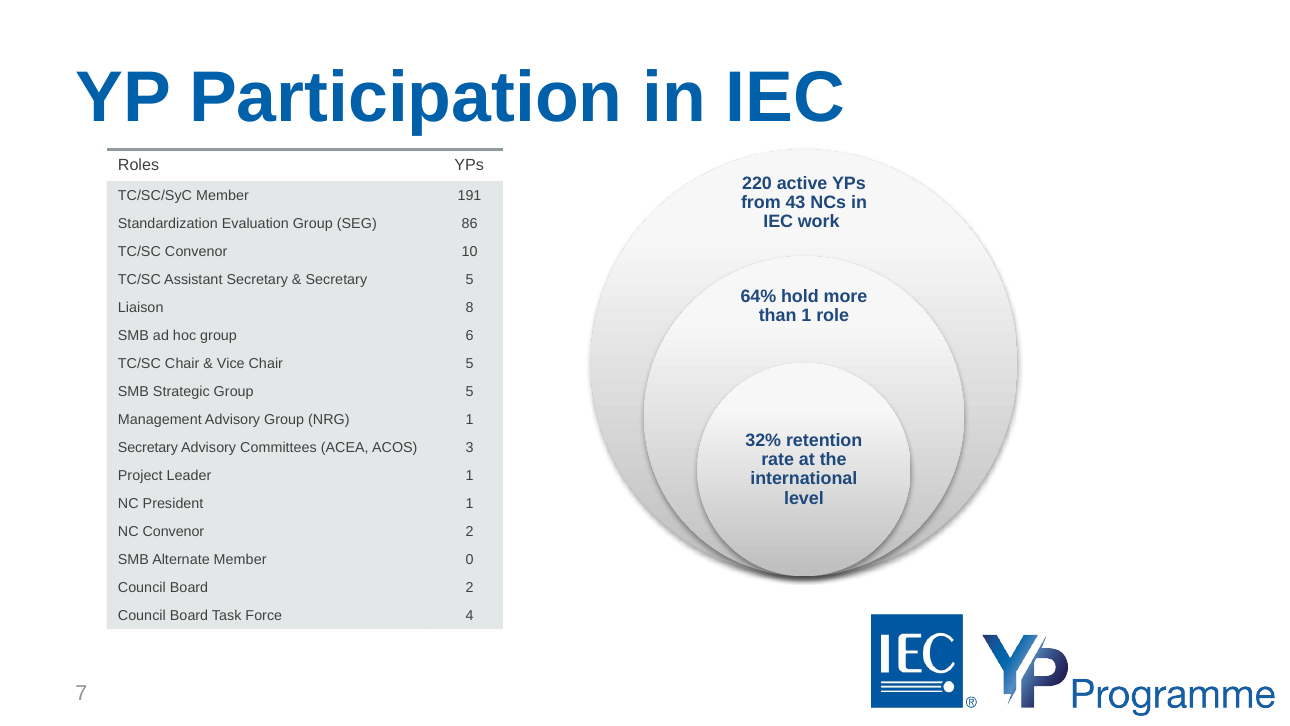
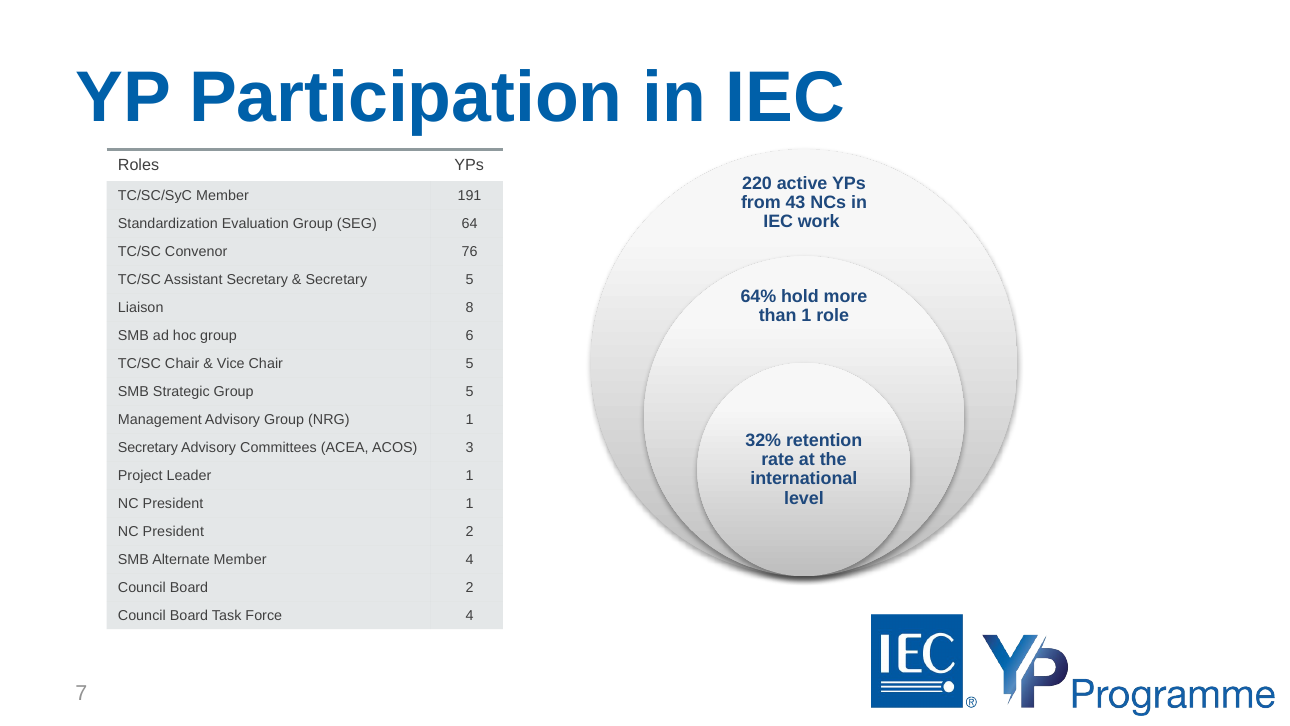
86: 86 -> 64 (470, 223)
10: 10 -> 76 (470, 251)
Convenor: Convenor -> President (173, 531)
Member 0: 0 -> 4 (470, 559)
